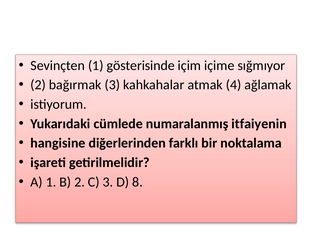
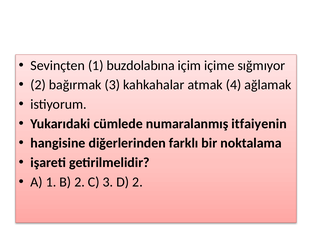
gösterisinde: gösterisinde -> buzdolabına (141, 65)
D 8: 8 -> 2 (138, 182)
